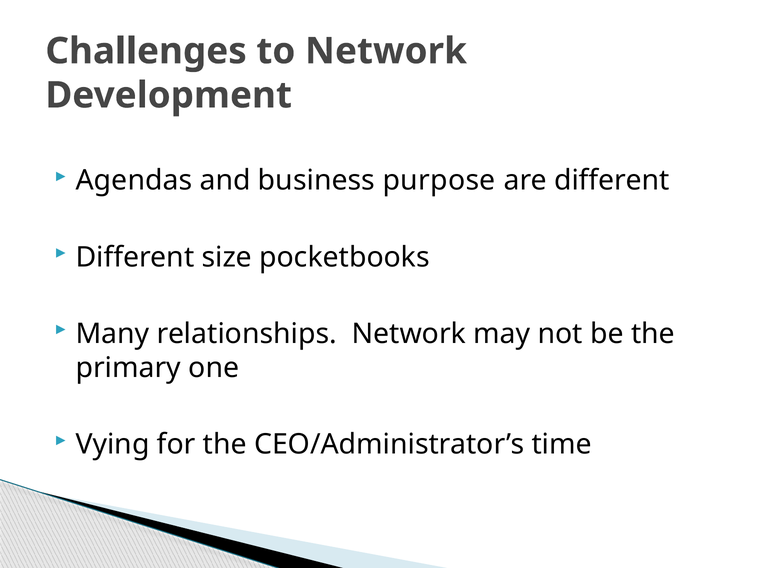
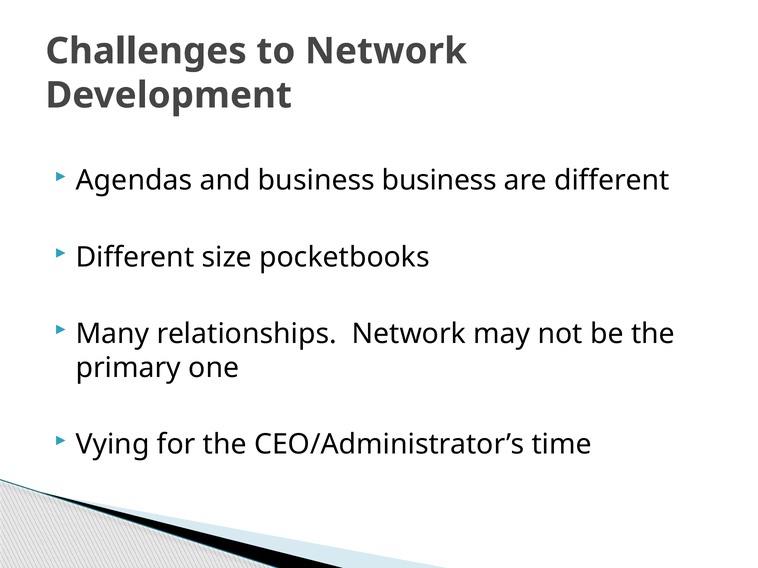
business purpose: purpose -> business (439, 181)
